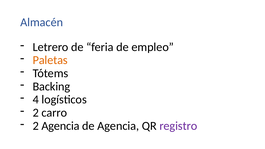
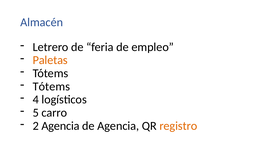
Backing: Backing -> Tótems (51, 86)
2: 2 -> 5 (36, 113)
registro colour: purple -> orange (178, 126)
